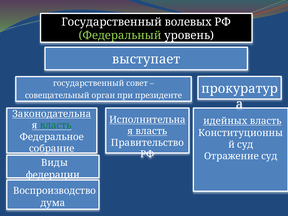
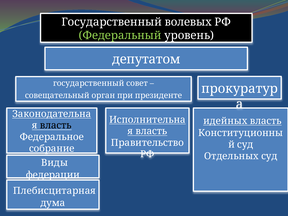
выступает: выступает -> депутатом (146, 59)
власть colour: green -> black (56, 125)
Отражение: Отражение -> Отдельных (231, 156)
Воспроизводство: Воспроизводство -> Плебисцитарная (54, 191)
